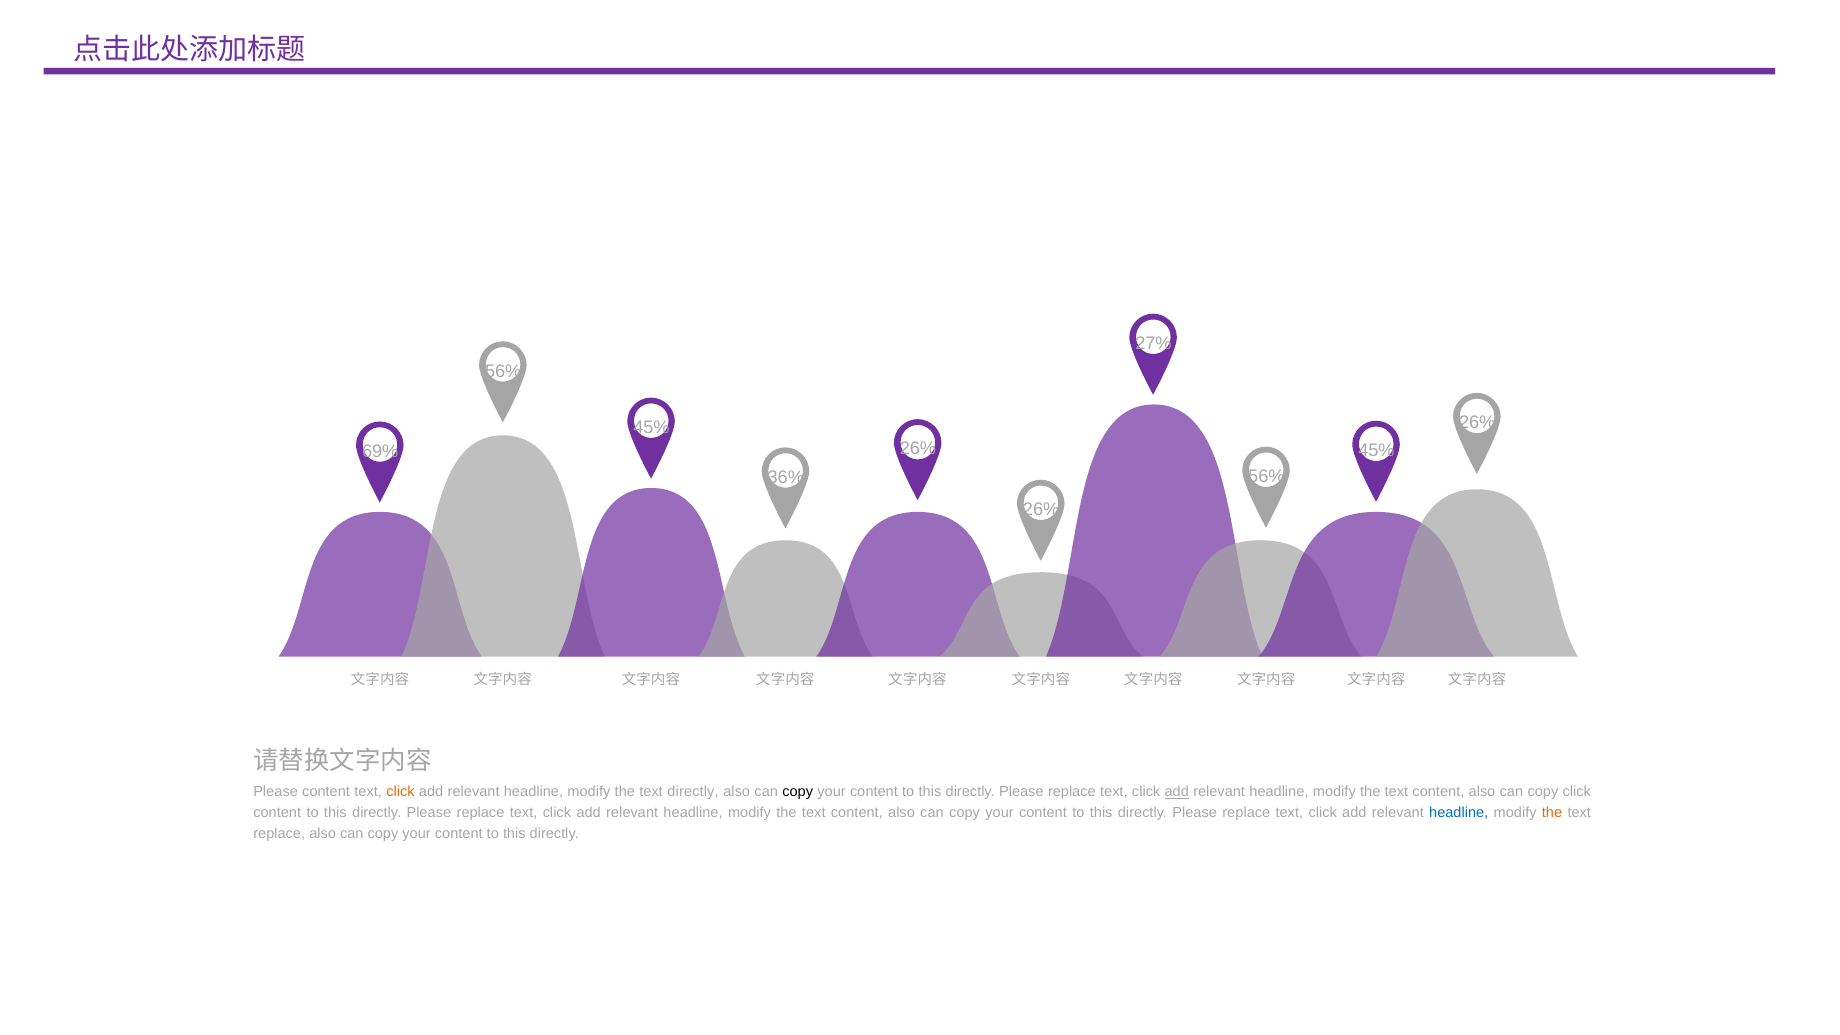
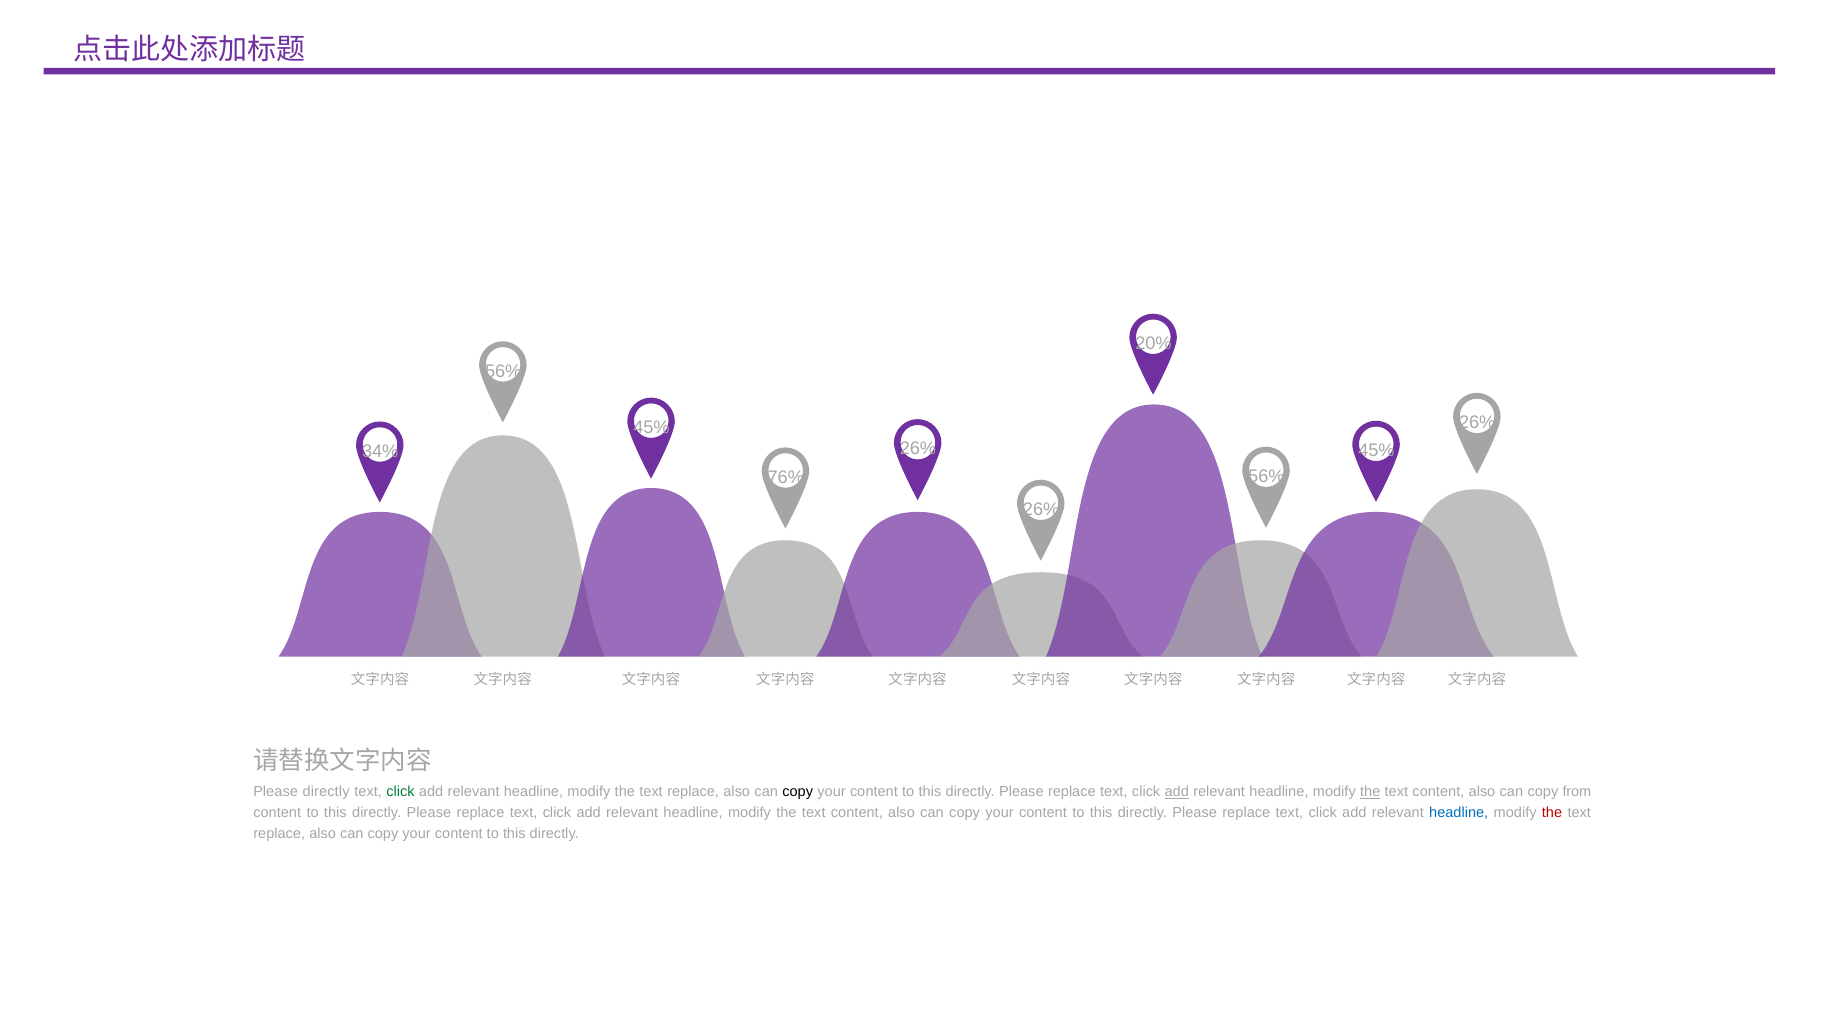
27%: 27% -> 20% (1153, 344)
69%: 69% -> 34% (380, 451)
36%: 36% -> 76% (786, 477)
Please content: content -> directly (326, 792)
click colour: orange -> green (400, 792)
directly: directly -> replace (693, 792)
the underline: none -> present (1370, 792)
copy click: click -> from (1577, 792)
the colour: orange -> red (1552, 813)
